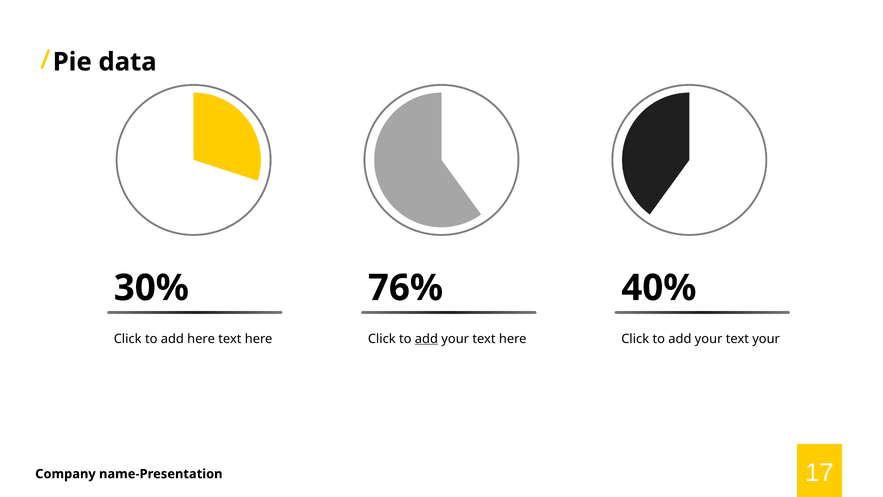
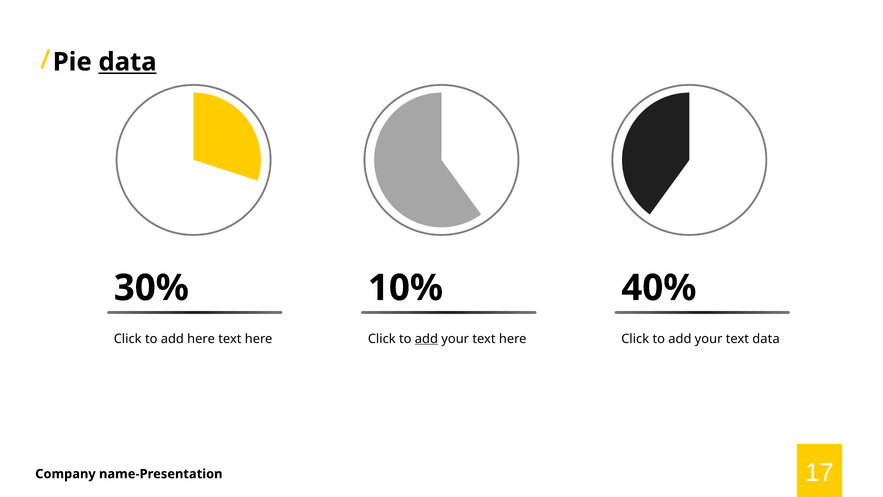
data underline: none -> present (128, 62)
76%: 76% -> 10% (405, 288)
text your: your -> data (766, 339)
